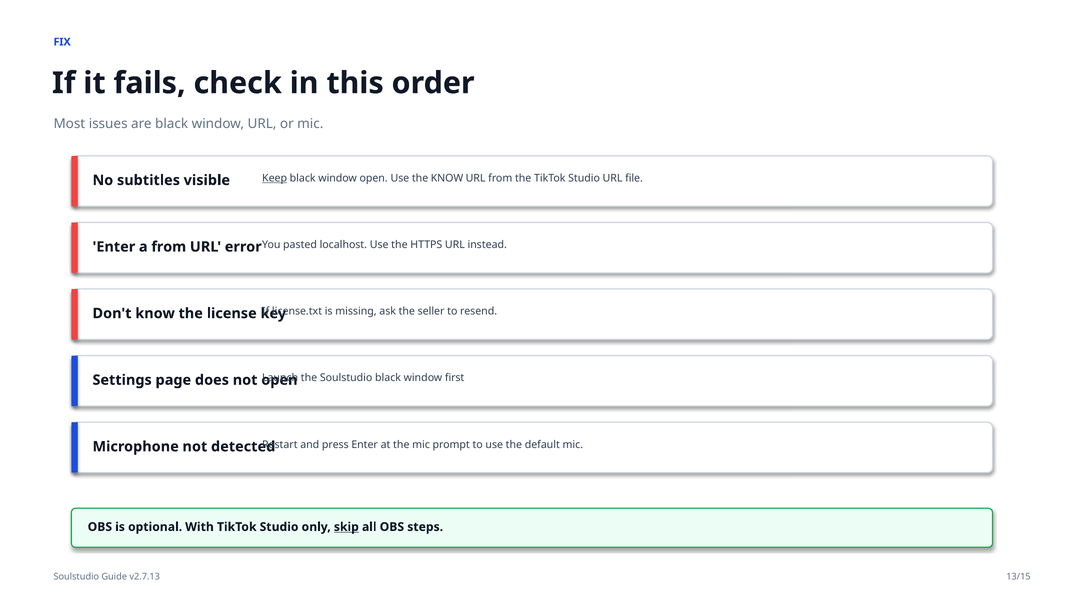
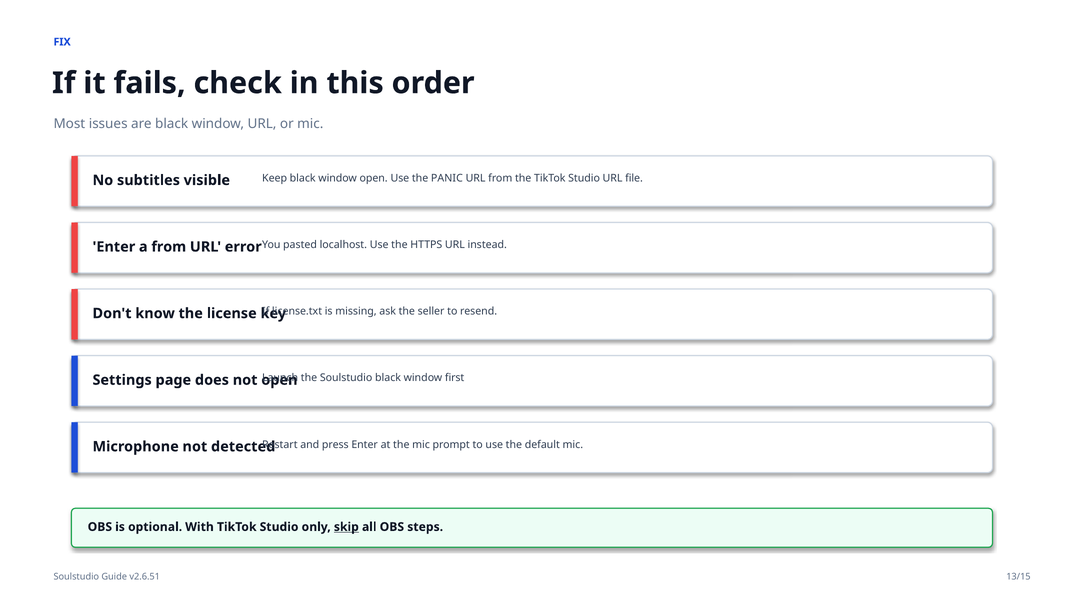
Keep underline: present -> none (275, 178)
the KNOW: KNOW -> PANIC (447, 178)
v2.7.13: v2.7.13 -> v2.6.51 (145, 576)
